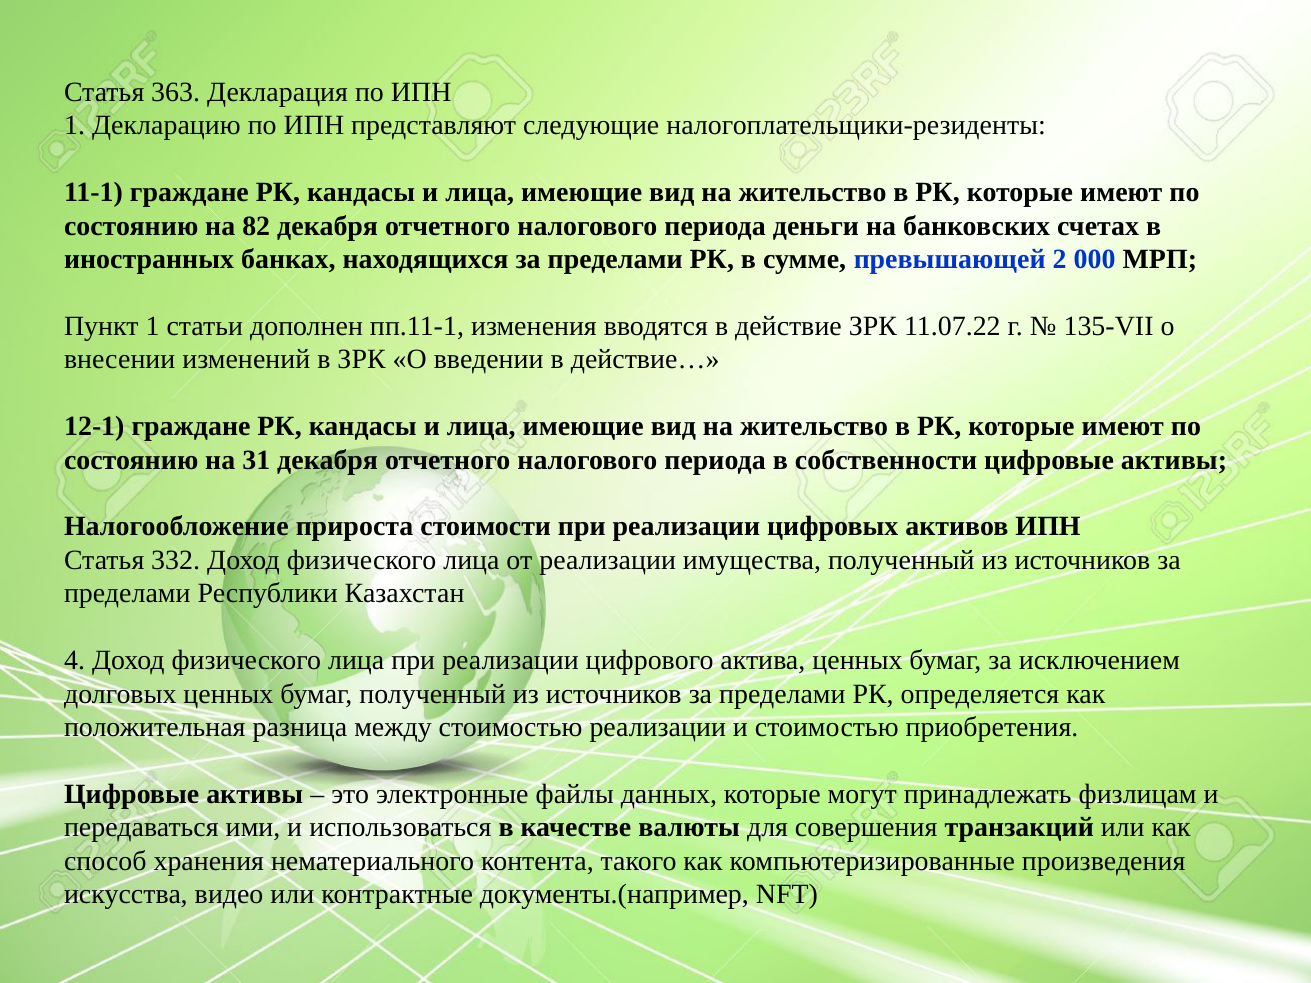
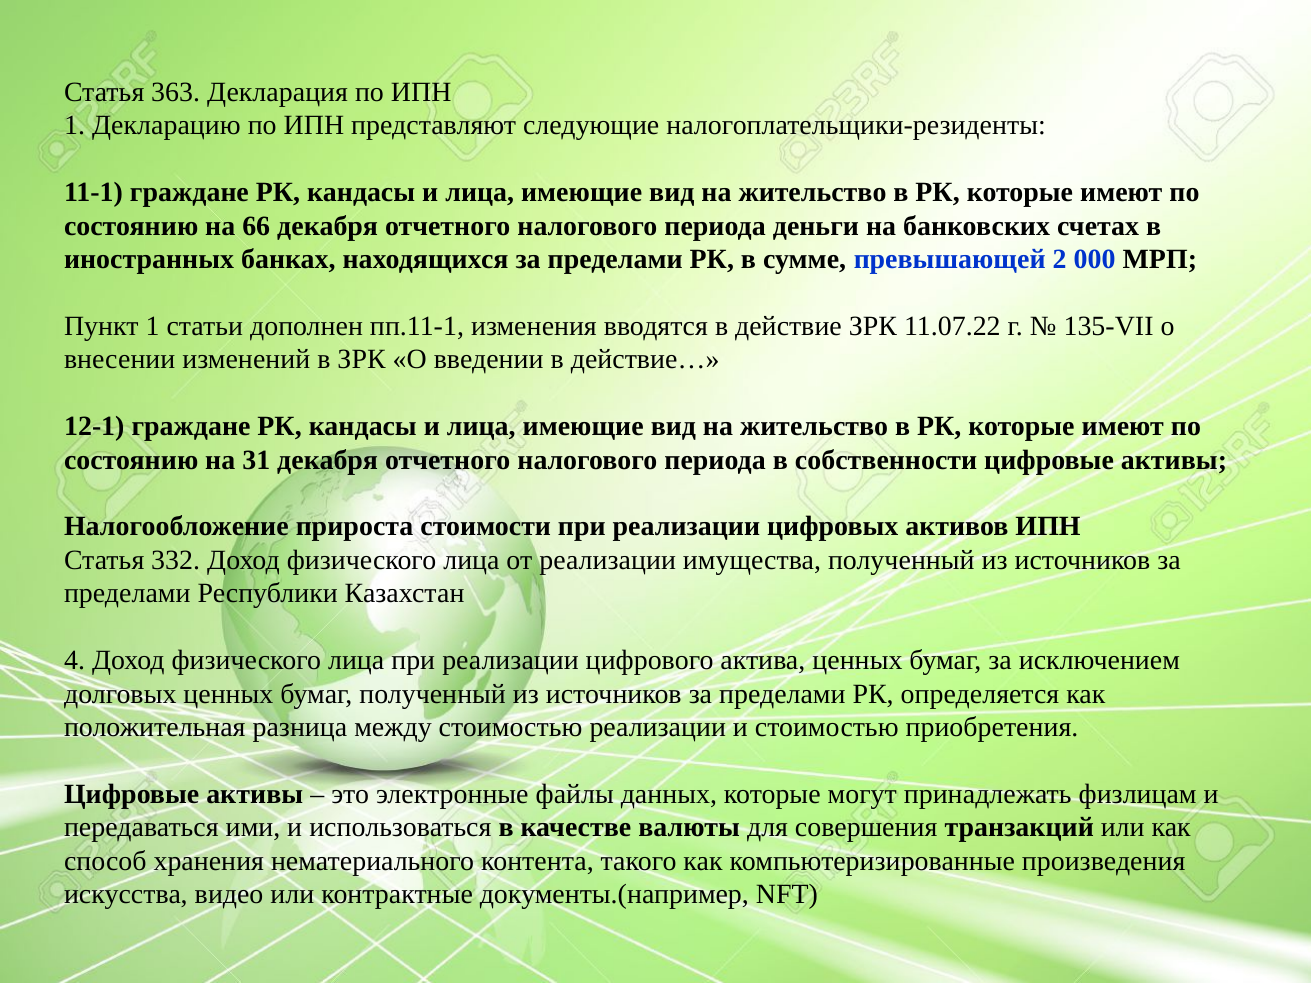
82: 82 -> 66 (256, 226)
